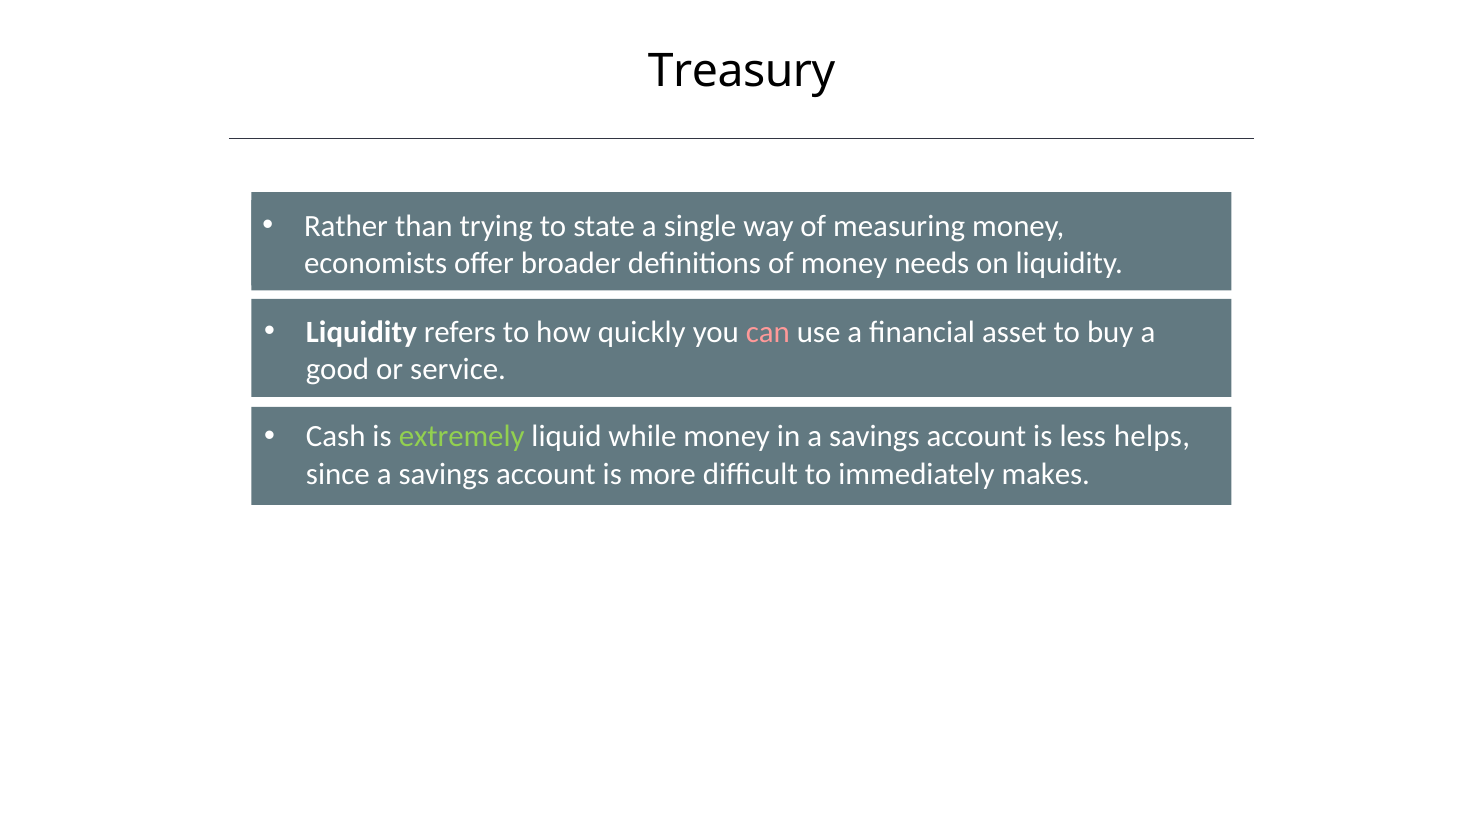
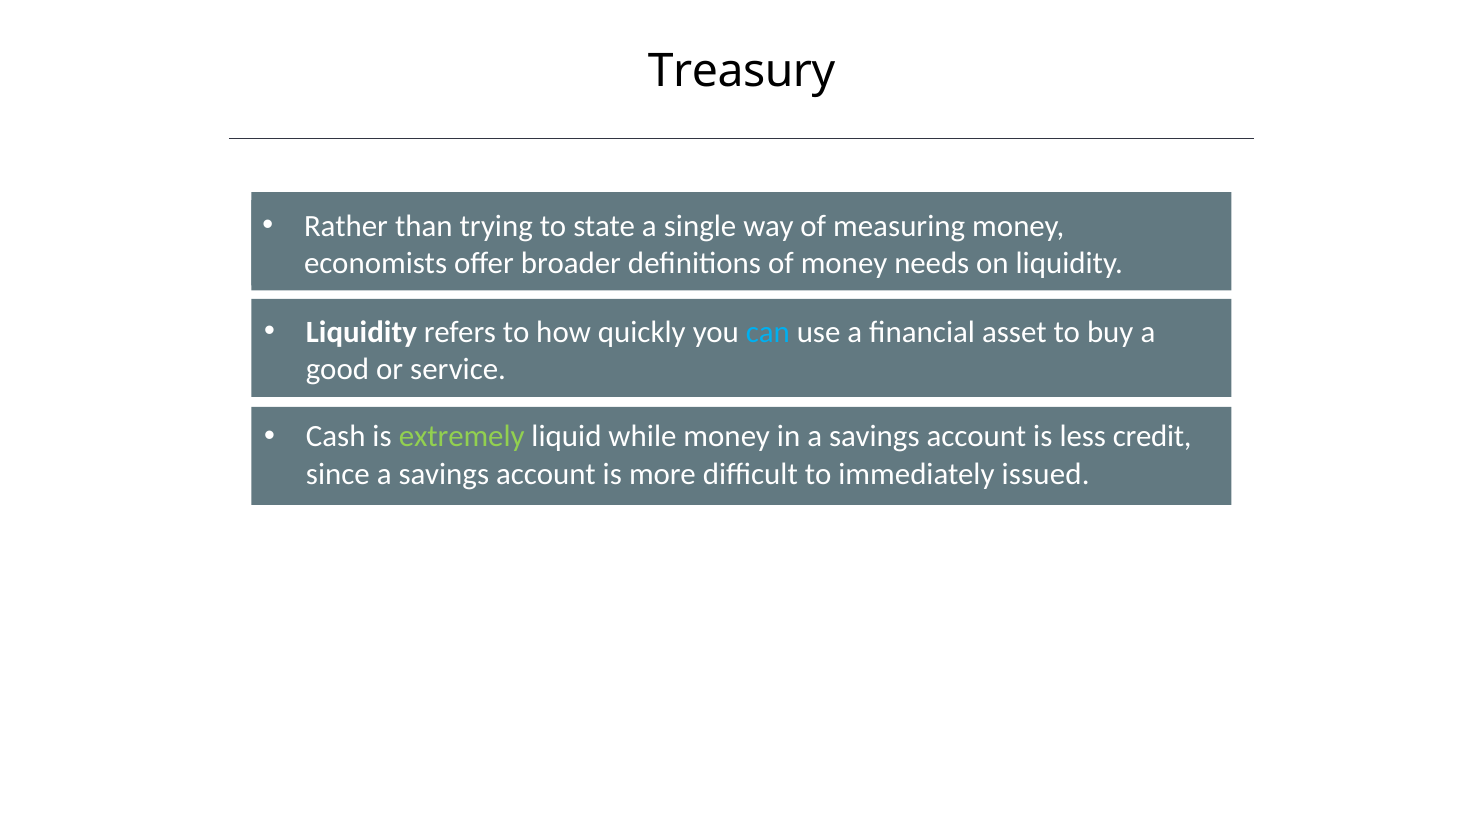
can colour: pink -> light blue (768, 332)
helps: helps -> credit (1152, 437)
makes: makes -> issued (1046, 474)
